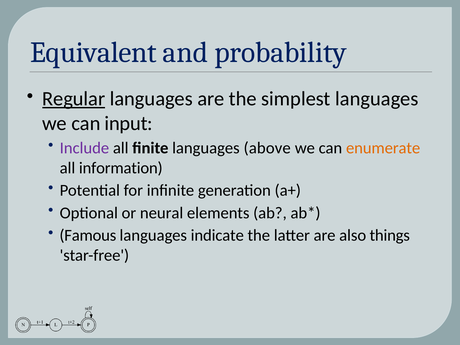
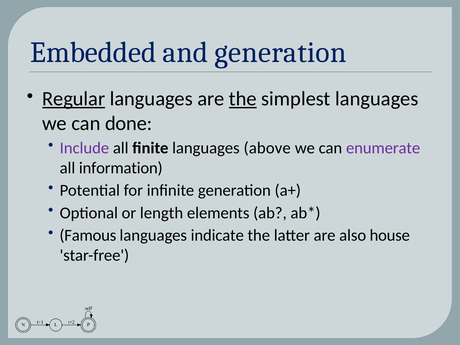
Equivalent: Equivalent -> Embedded (93, 52)
and probability: probability -> generation (280, 52)
the underline: none -> present (243, 99)
input: input -> done (129, 123)
enumerate colour: orange -> purple (383, 148)
neural: neural -> length (162, 213)
things: things -> house (390, 235)
